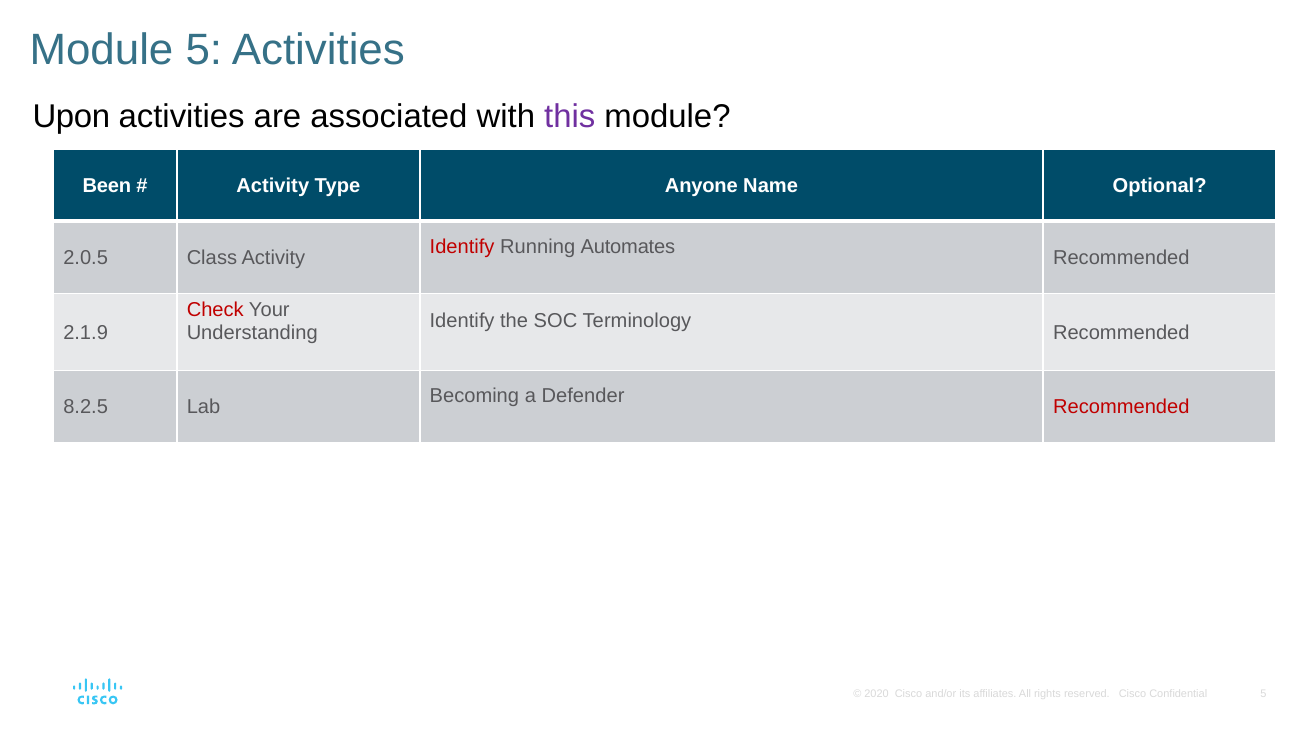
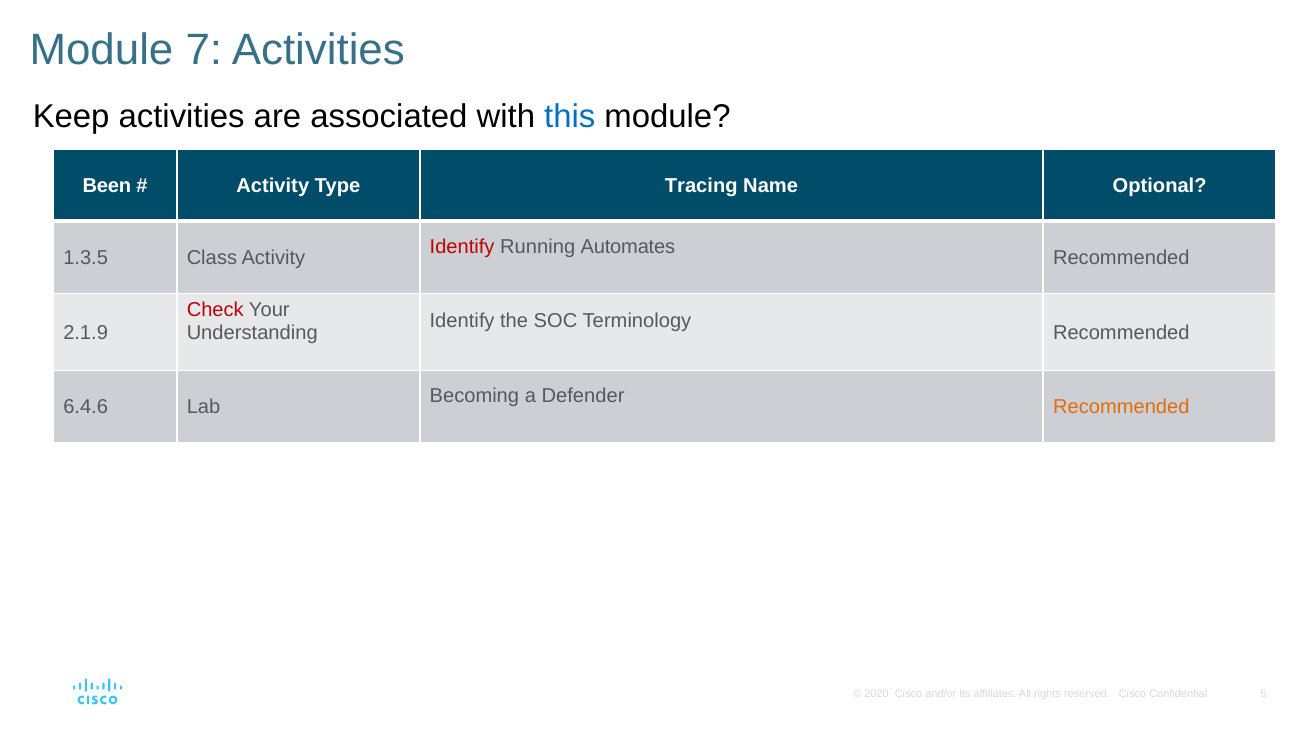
Module 5: 5 -> 7 (204, 50)
Upon: Upon -> Keep (71, 116)
this colour: purple -> blue (570, 116)
Anyone: Anyone -> Tracing (701, 186)
2.0.5: 2.0.5 -> 1.3.5 (86, 258)
8.2.5: 8.2.5 -> 6.4.6 (86, 407)
Recommended colour: red -> orange (1121, 407)
